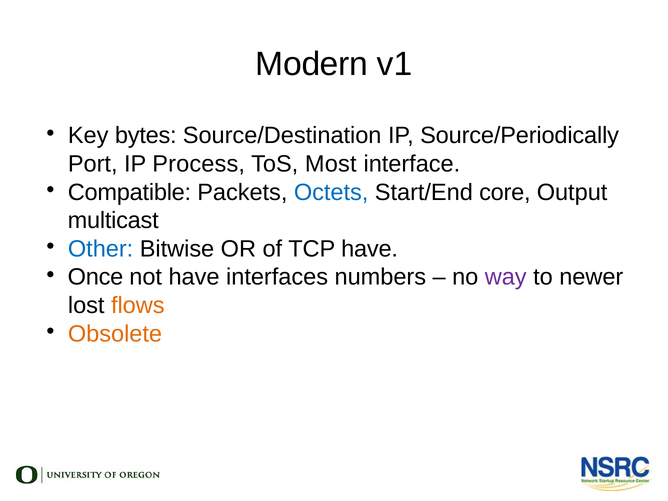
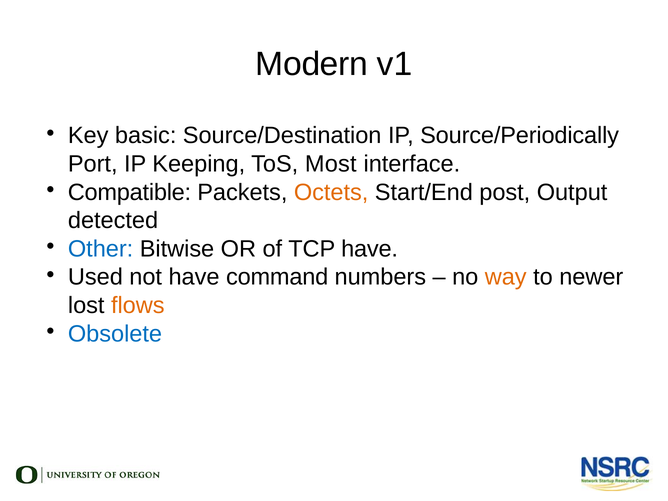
bytes: bytes -> basic (146, 136)
Process: Process -> Keeping (199, 164)
Octets colour: blue -> orange (331, 192)
core: core -> post (505, 192)
multicast: multicast -> detected (113, 221)
Once: Once -> Used (95, 277)
interfaces: interfaces -> command (277, 277)
way colour: purple -> orange (506, 277)
Obsolete colour: orange -> blue (115, 334)
